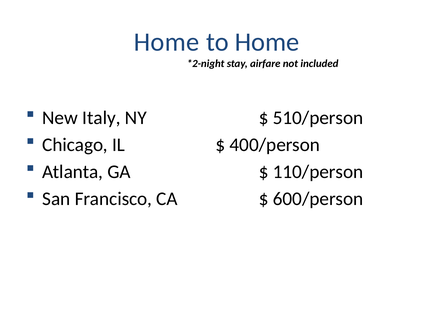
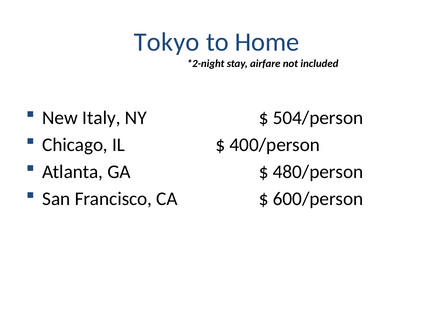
Home: Home -> Tokyo (167, 42)
510/person: 510/person -> 504/person (318, 118)
110/person: 110/person -> 480/person (318, 172)
